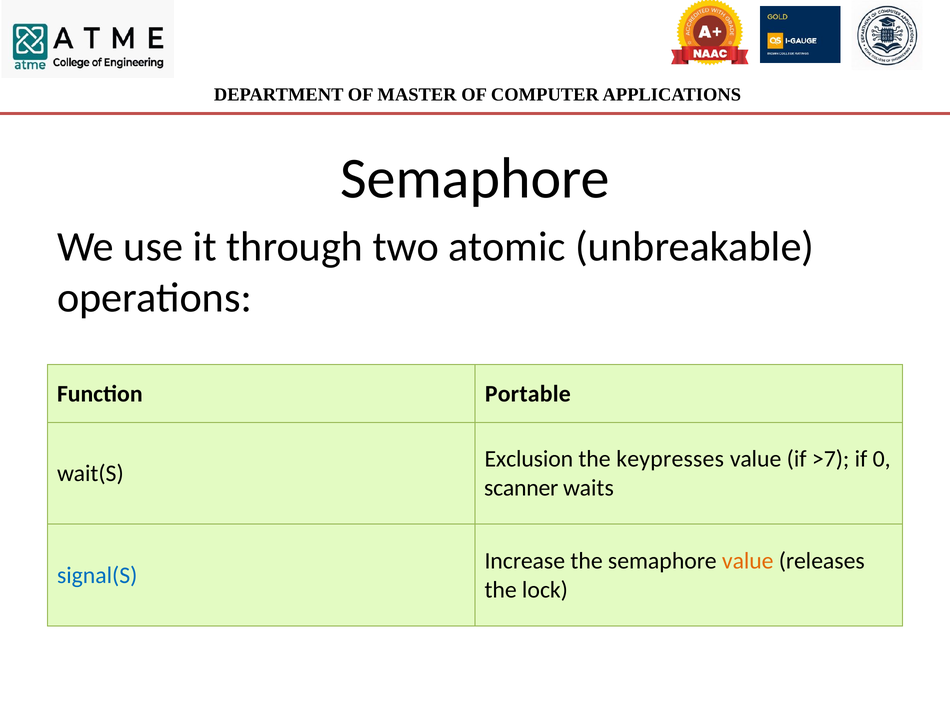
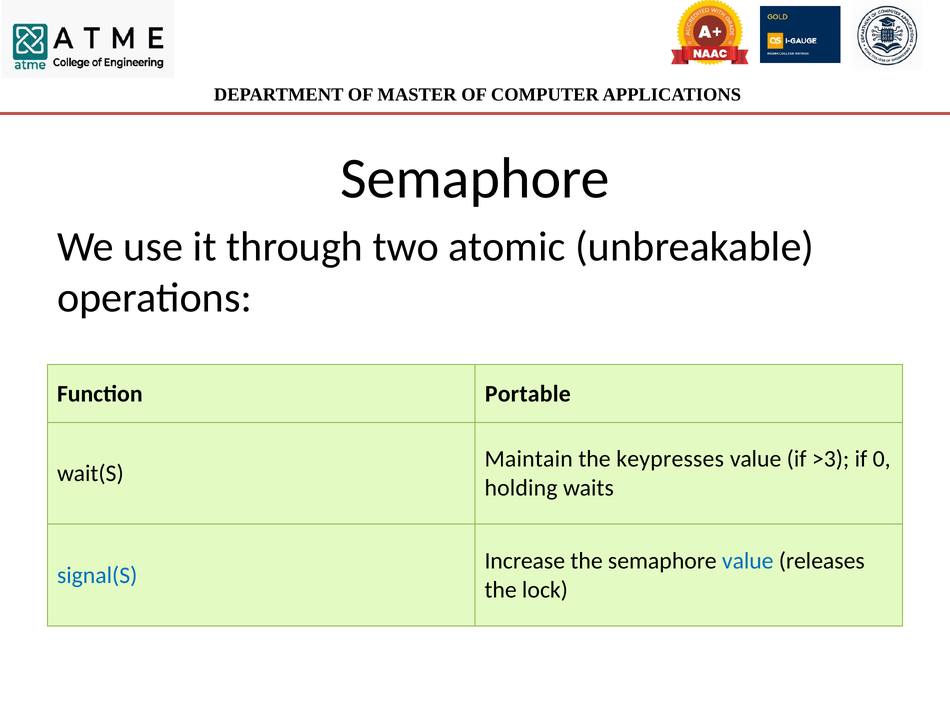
Exclusion: Exclusion -> Maintain (529, 459)
>7: >7 -> >3 (831, 459)
scanner: scanner -> holding (521, 488)
value colour: orange -> blue (748, 560)
